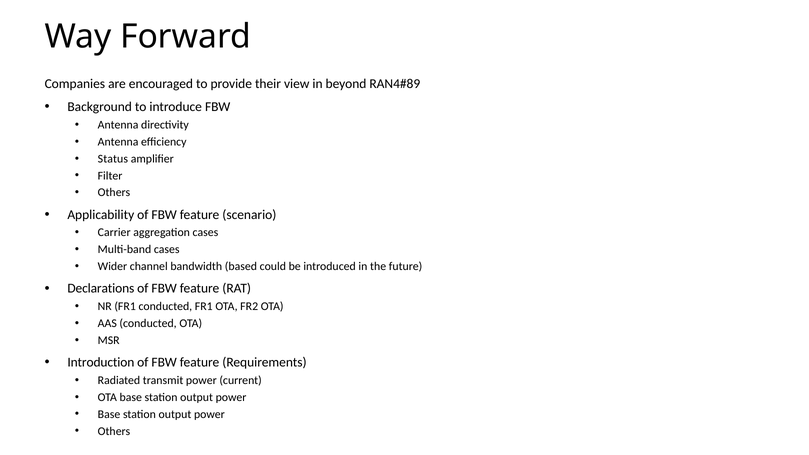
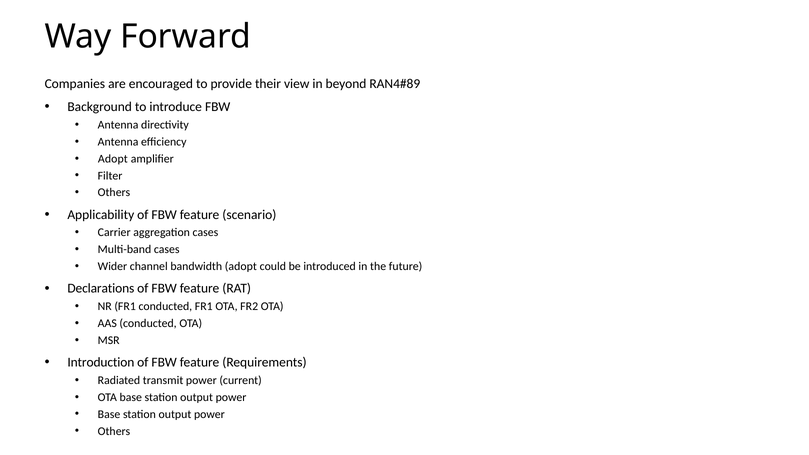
Status: Status -> Adopt (113, 159)
bandwidth based: based -> adopt (241, 266)
